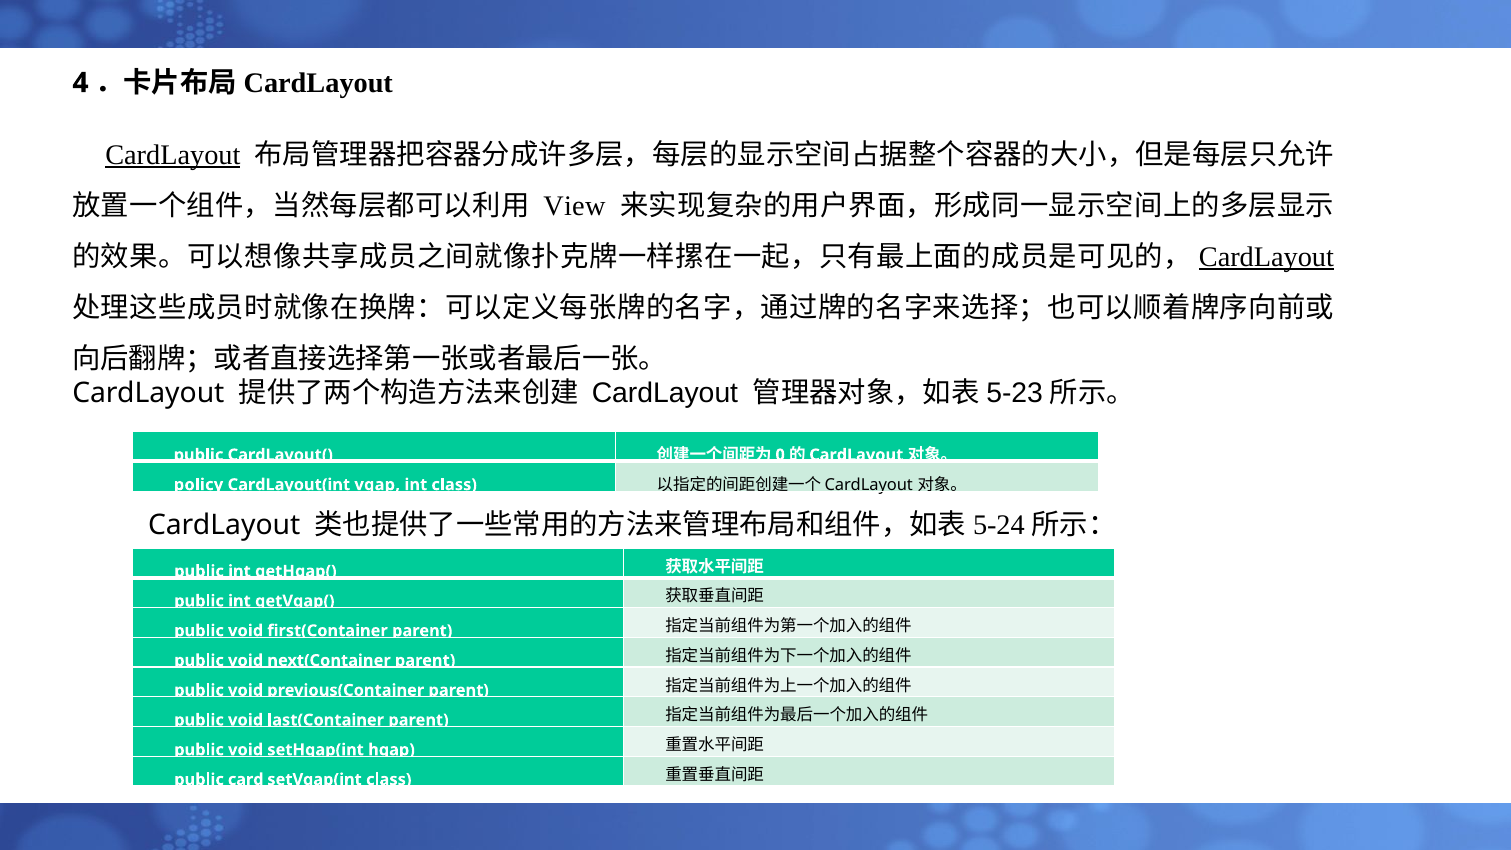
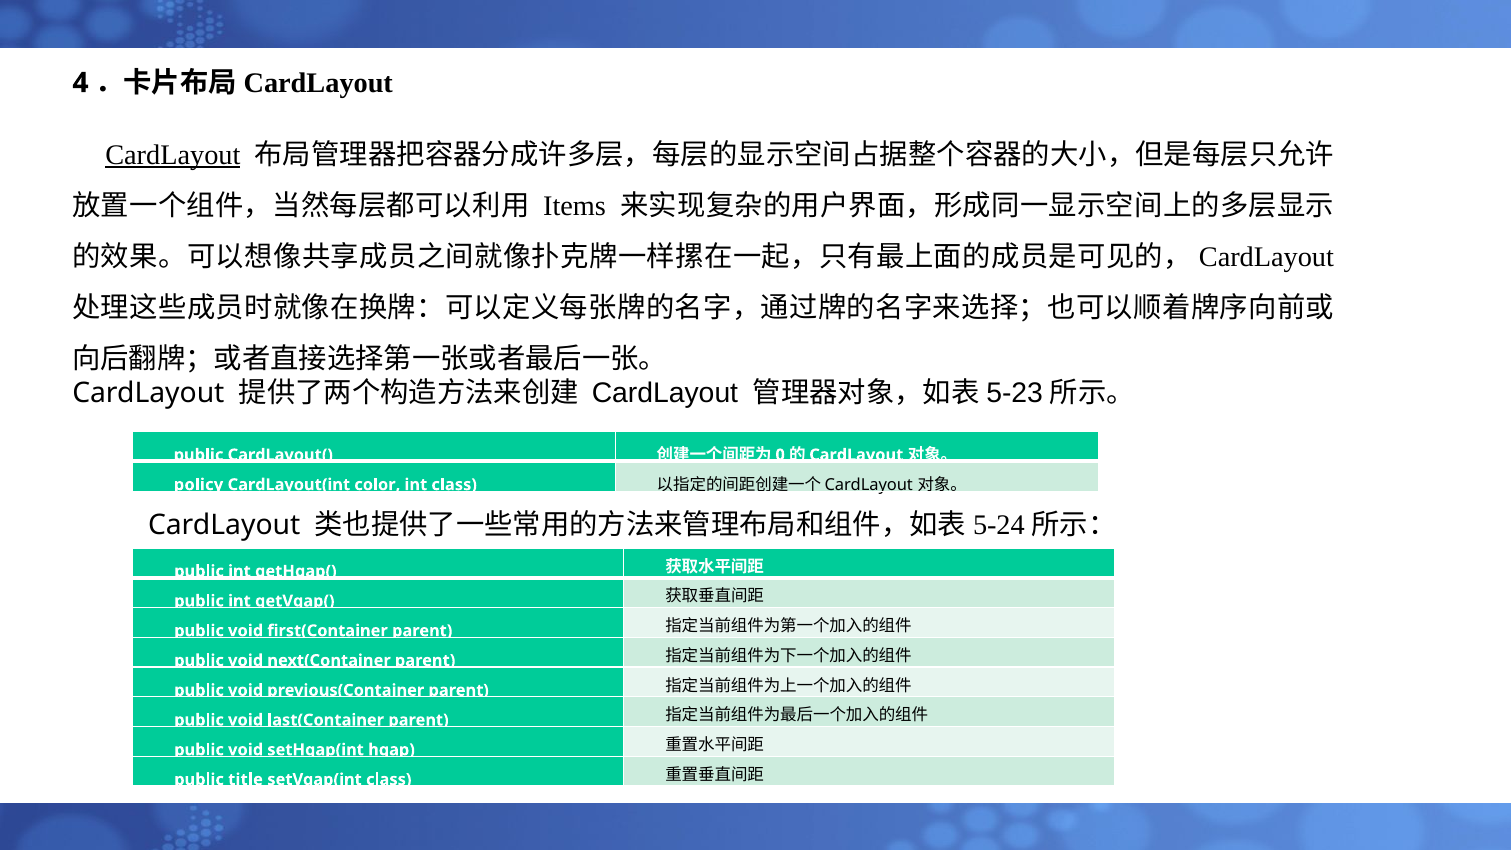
View: View -> Items (575, 206)
CardLayout underline: present -> none (1266, 257)
vgap: vgap -> color (377, 485)
card: card -> title (246, 780)
